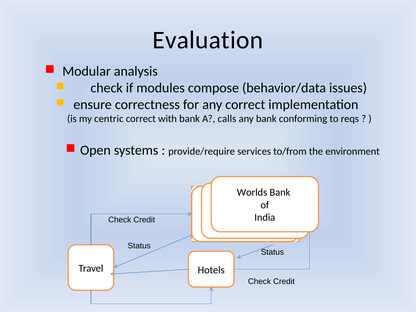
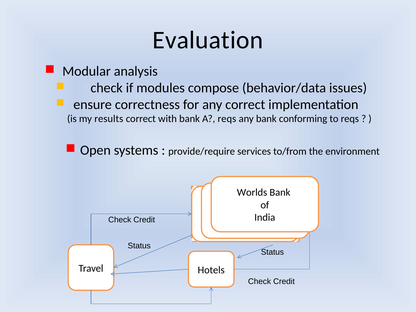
centric: centric -> results (109, 119)
A calls: calls -> reqs (227, 119)
